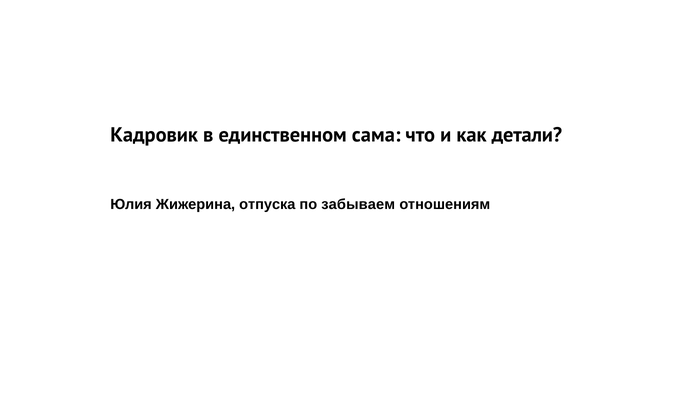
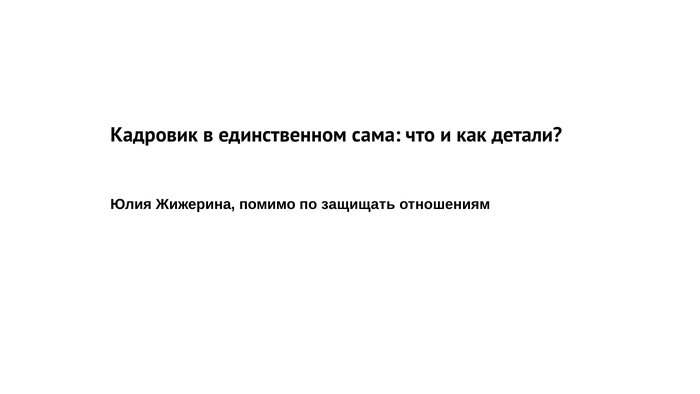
отпуска: отпуска -> помимо (267, 205)
забываем: забываем -> защищать (358, 205)
